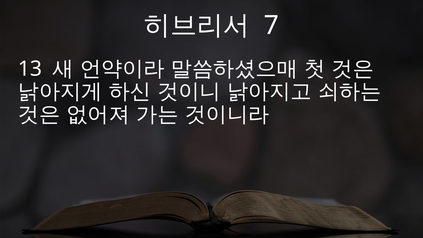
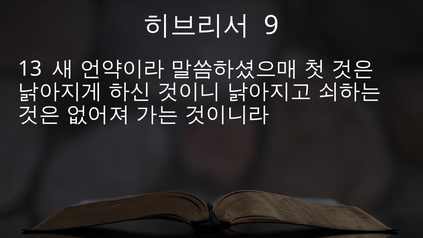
7: 7 -> 9 (271, 25)
